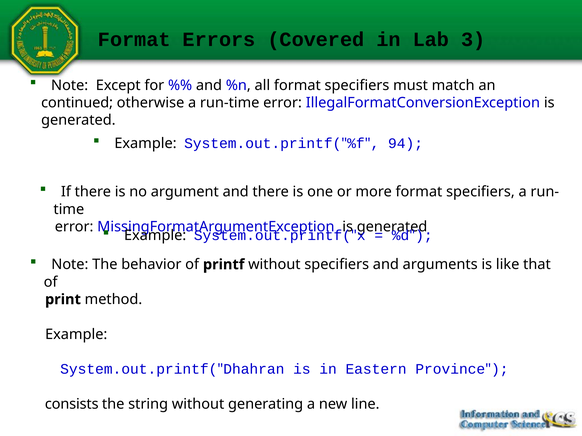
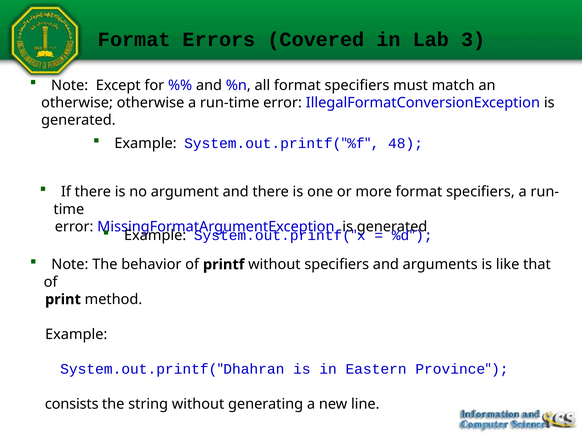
continued: continued -> otherwise (77, 103)
94: 94 -> 48 (406, 144)
